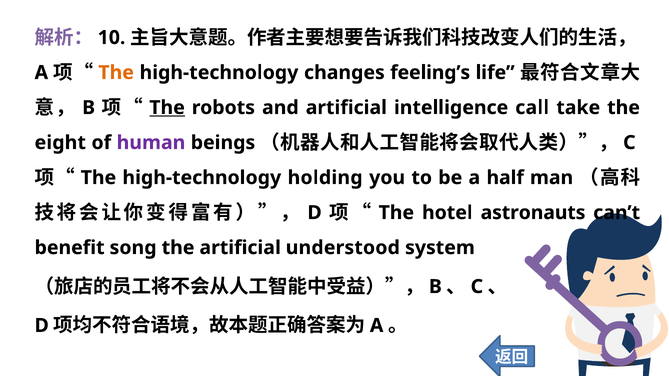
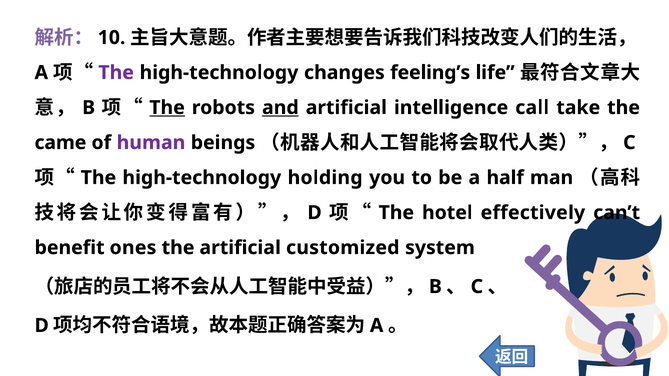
The colour: orange -> purple (116, 73)
and underline: none -> present (280, 108)
eight: eight -> came (60, 143)
astronauts: astronauts -> effectively (533, 213)
song: song -> ones (133, 248)
understood: understood -> customized (343, 248)
